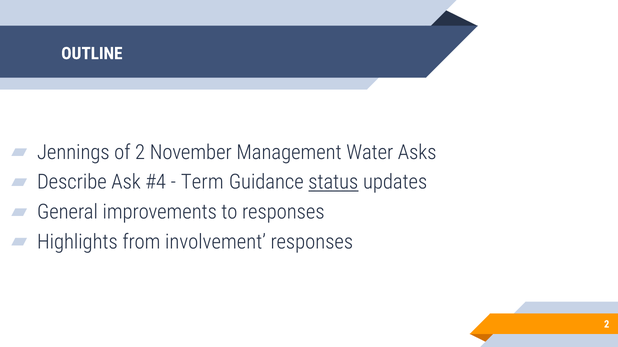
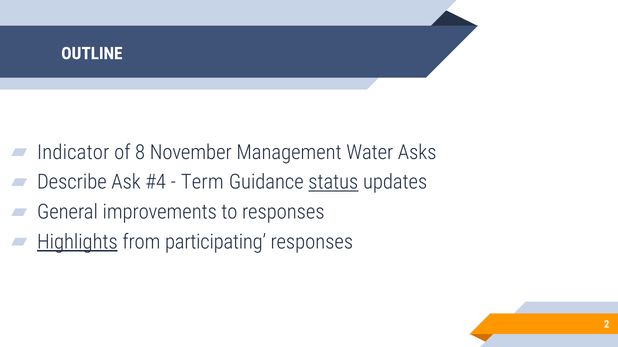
Jennings: Jennings -> Indicator (73, 153)
of 2: 2 -> 8 (140, 153)
Highlights underline: none -> present (77, 242)
involvement: involvement -> participating (216, 242)
